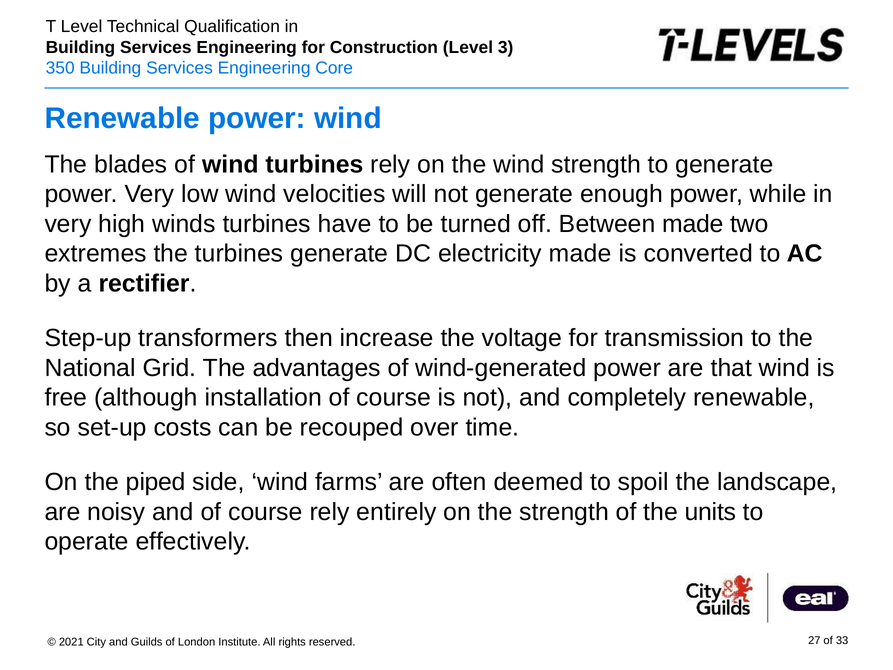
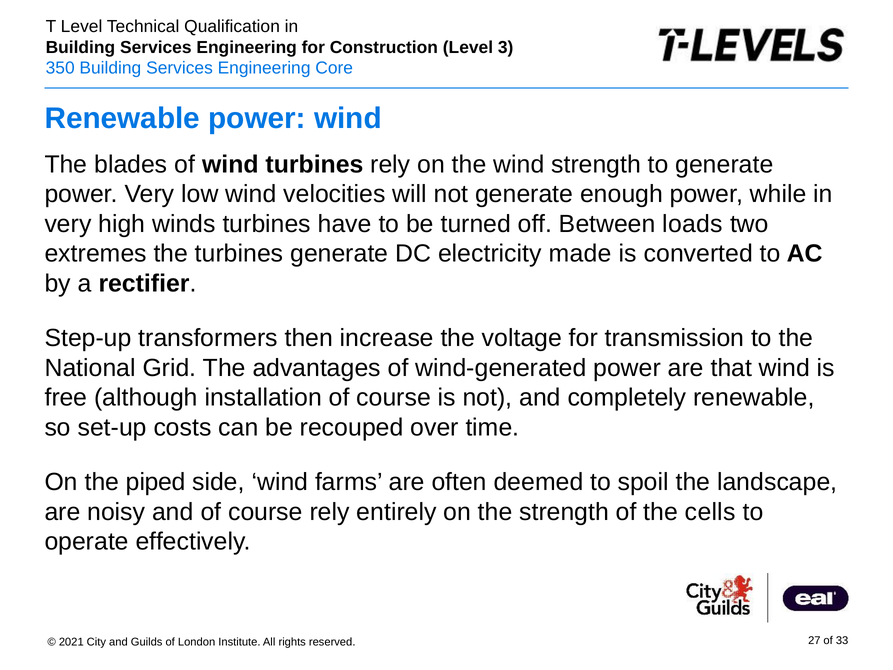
Between made: made -> loads (693, 224)
units: units -> cells (710, 512)
